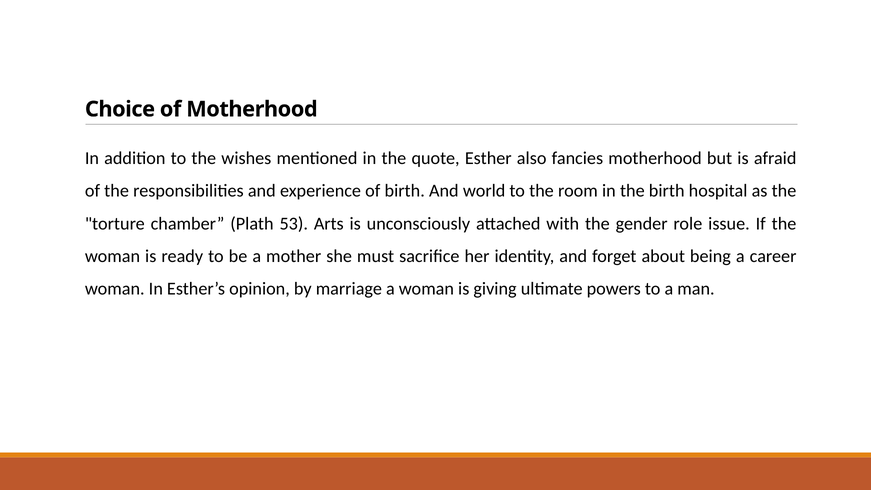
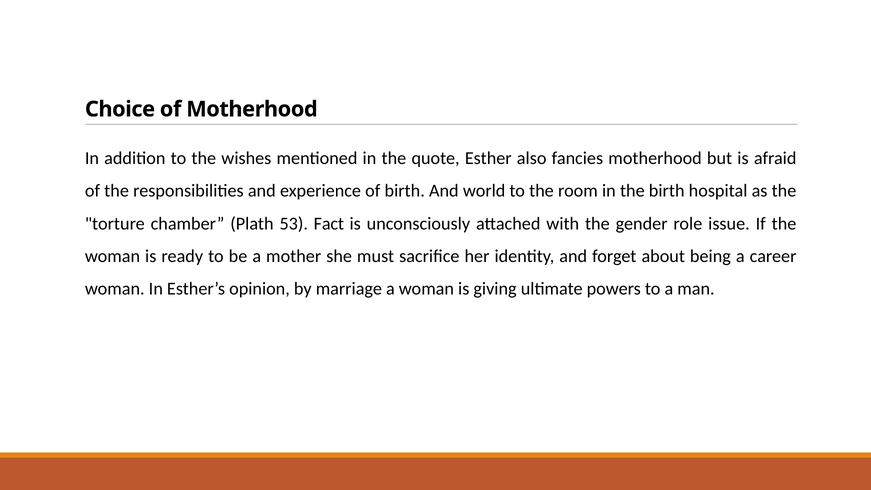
Arts: Arts -> Fact (329, 223)
